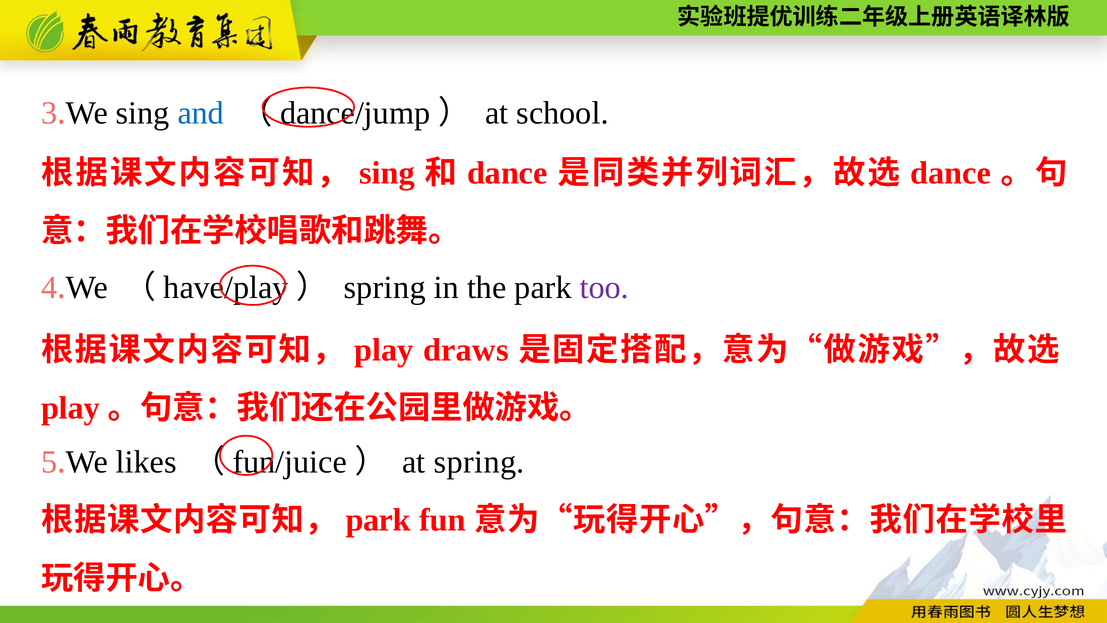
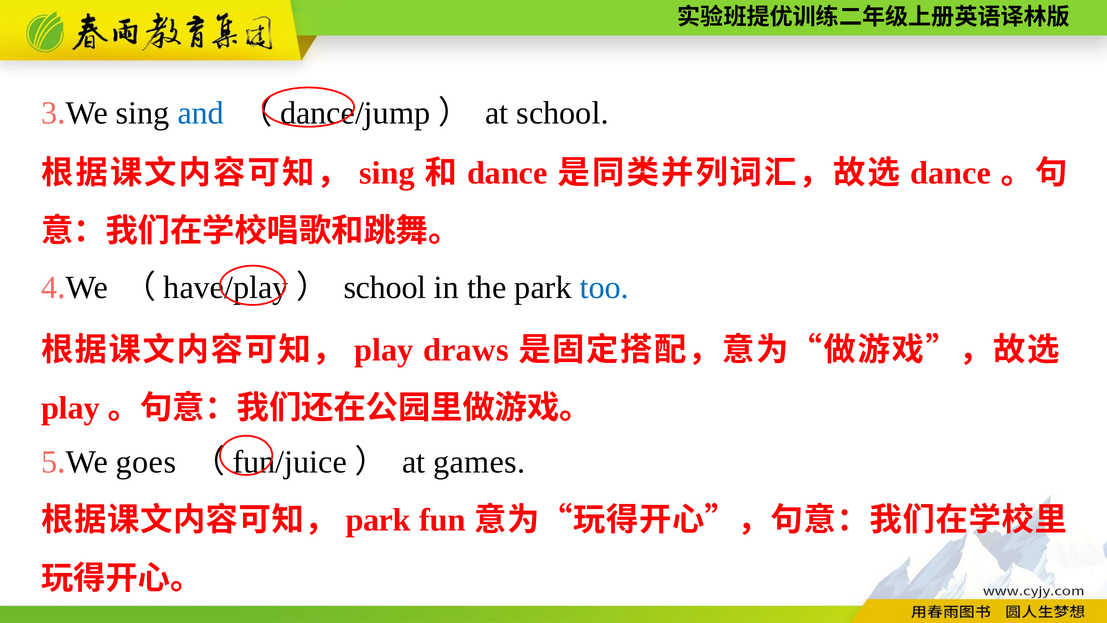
spring: spring -> school (385, 287)
too colour: purple -> blue (604, 287)
likes: likes -> goes (146, 462)
at spring: spring -> games (479, 462)
